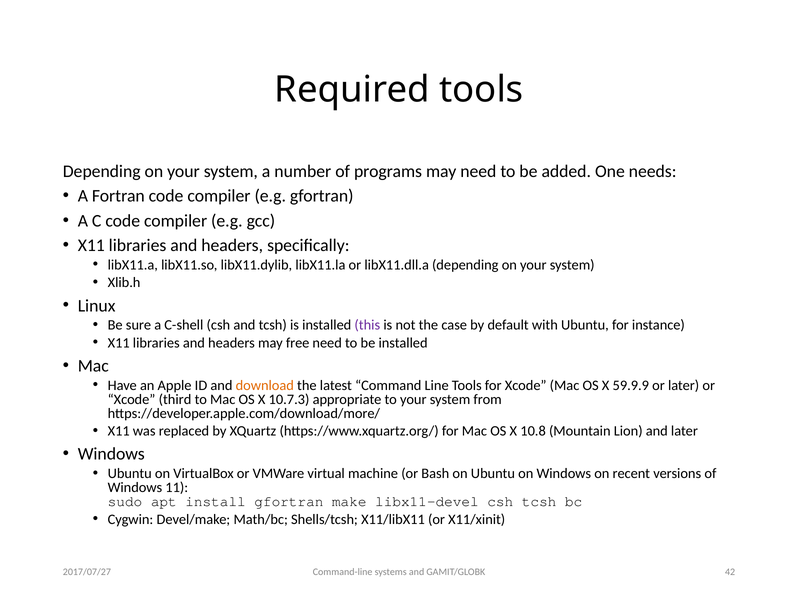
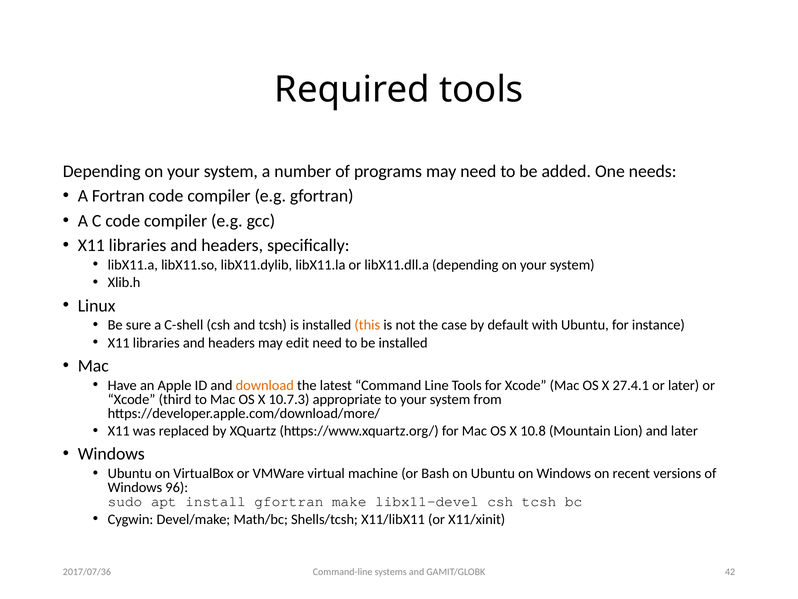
this colour: purple -> orange (367, 325)
free: free -> edit (298, 343)
59.9.9: 59.9.9 -> 27.4.1 (631, 385)
11: 11 -> 96 (177, 487)
2017/07/27: 2017/07/27 -> 2017/07/36 (87, 571)
